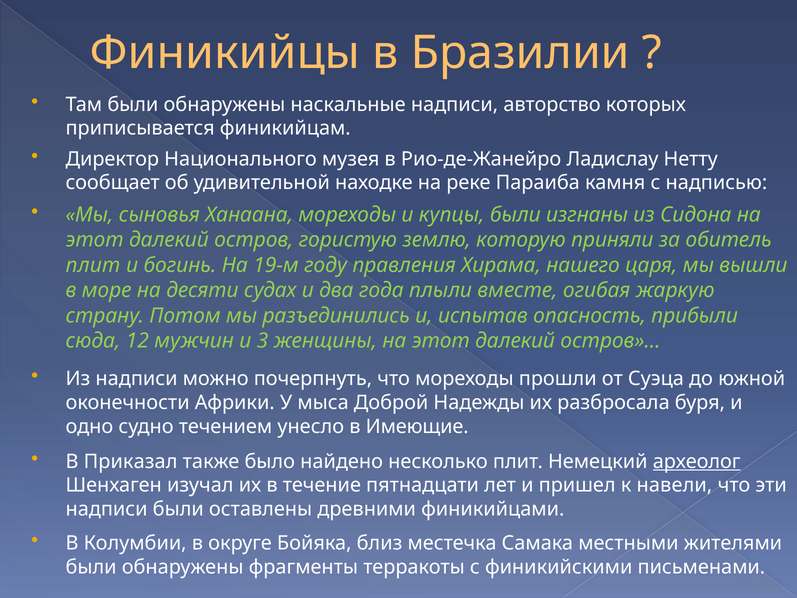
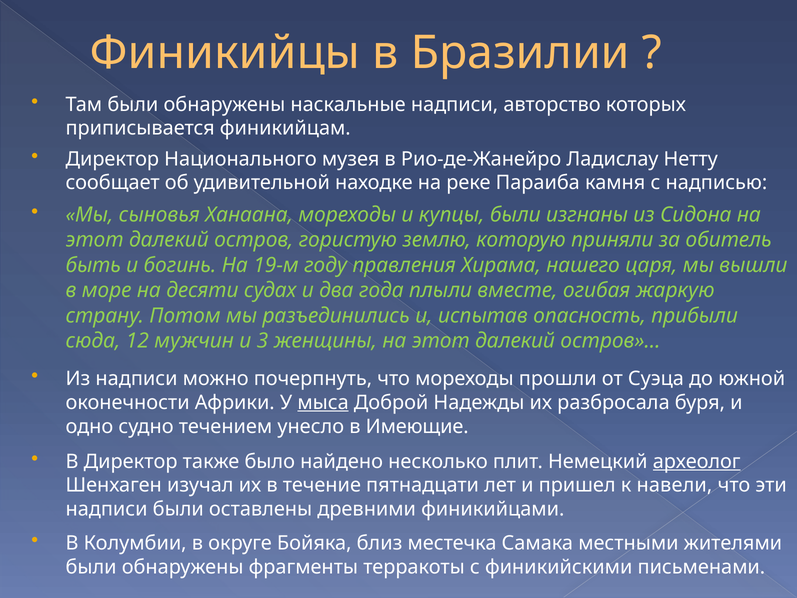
плит: плит -> быть (93, 265)
мыса underline: none -> present (323, 402)
В Приказал: Приказал -> Директор (131, 461)
